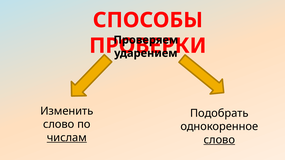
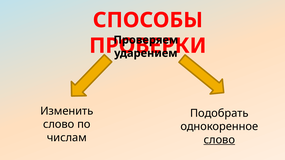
числам underline: present -> none (67, 138)
